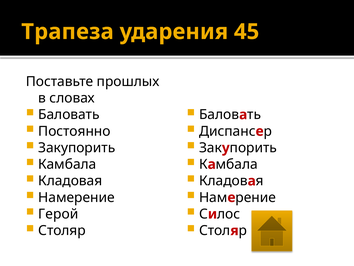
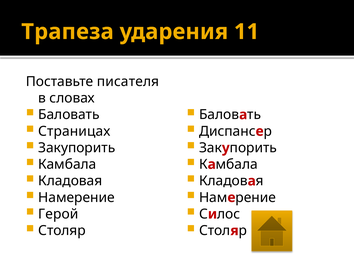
45: 45 -> 11 (247, 32)
прошлых: прошлых -> писателя (128, 81)
Постоянно: Постоянно -> Страницах (74, 131)
